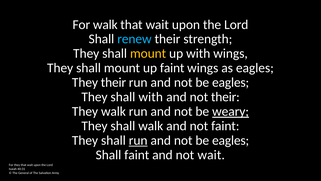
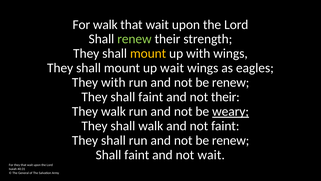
renew colour: light blue -> light green (134, 39)
up faint: faint -> wait (172, 68)
They their: their -> with (113, 82)
eagles: eagles -> renew (231, 82)
They shall with: with -> faint (151, 97)
run underline: present -> none (138, 140)
eagles: eagles -> renew (231, 140)
